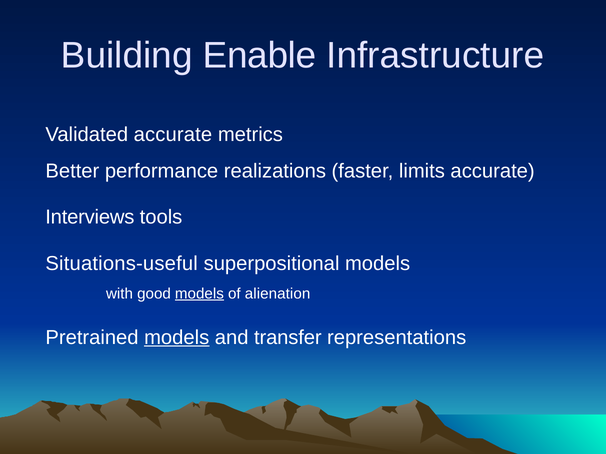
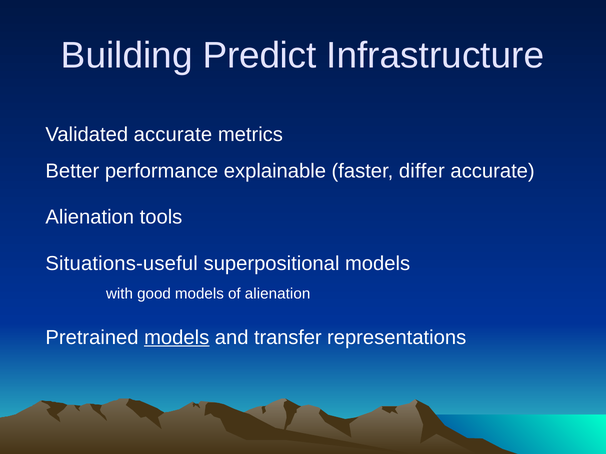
Enable: Enable -> Predict (260, 56)
realizations: realizations -> explainable (275, 171)
limits: limits -> differ (422, 171)
Interviews: Interviews -> Alienation (90, 218)
models underline: present -> none (199, 294)
